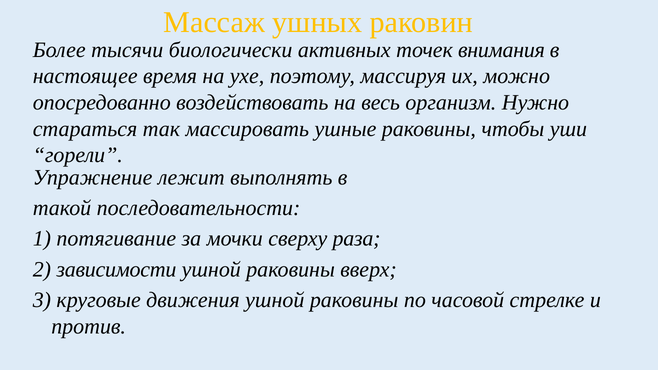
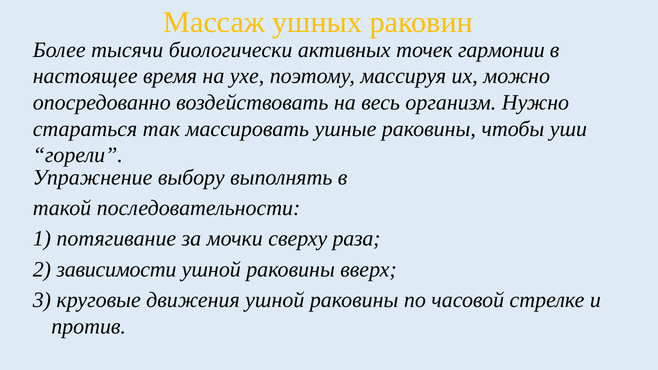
внимания: внимания -> гармонии (501, 50)
лежит: лежит -> выбору (191, 177)
